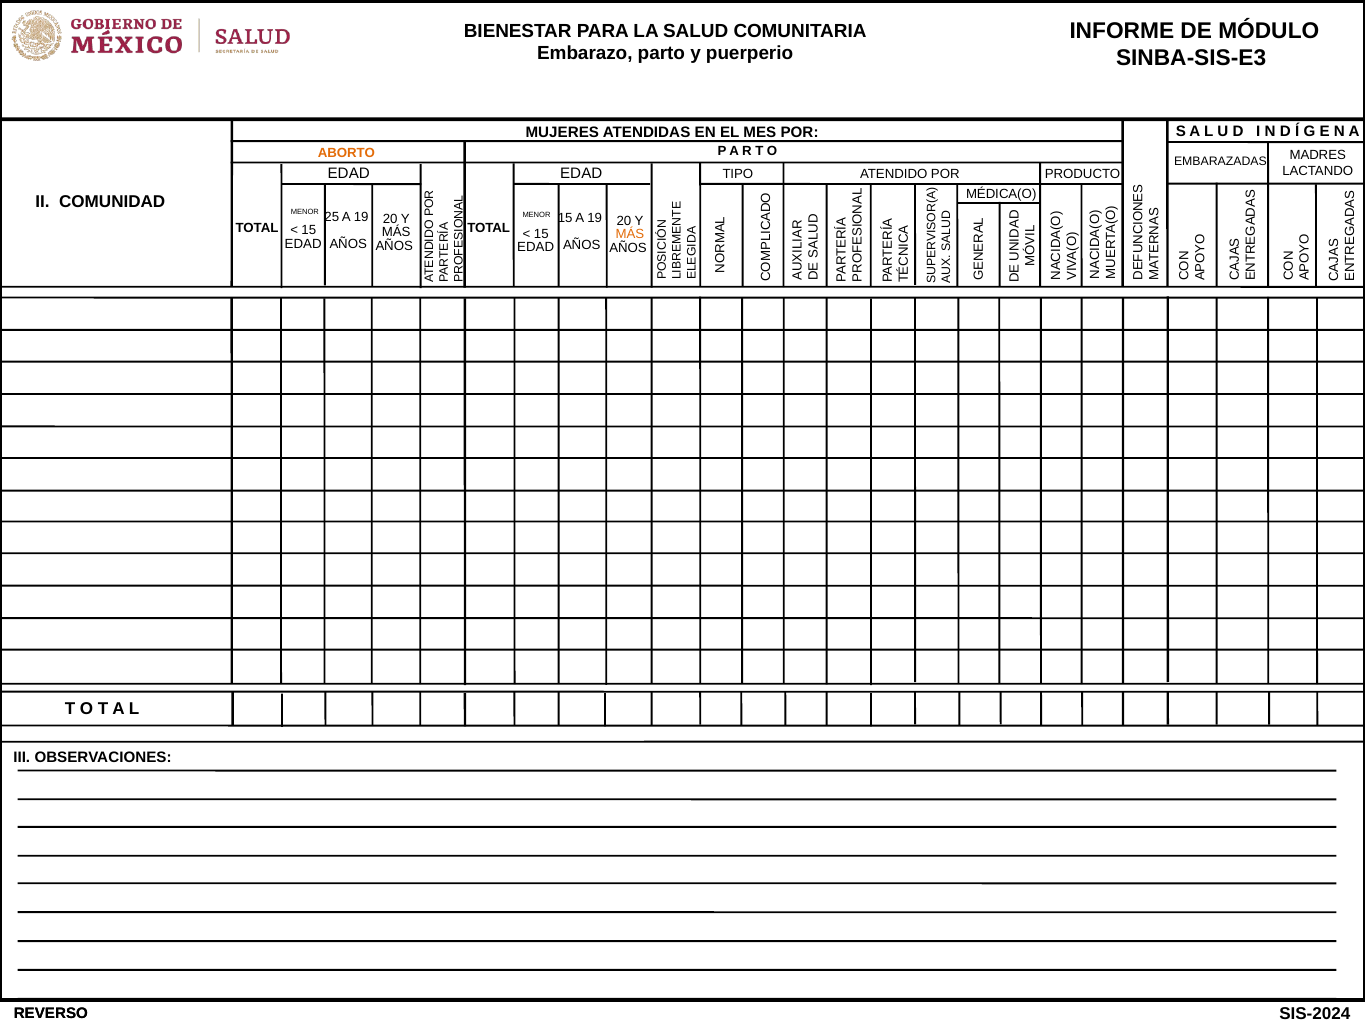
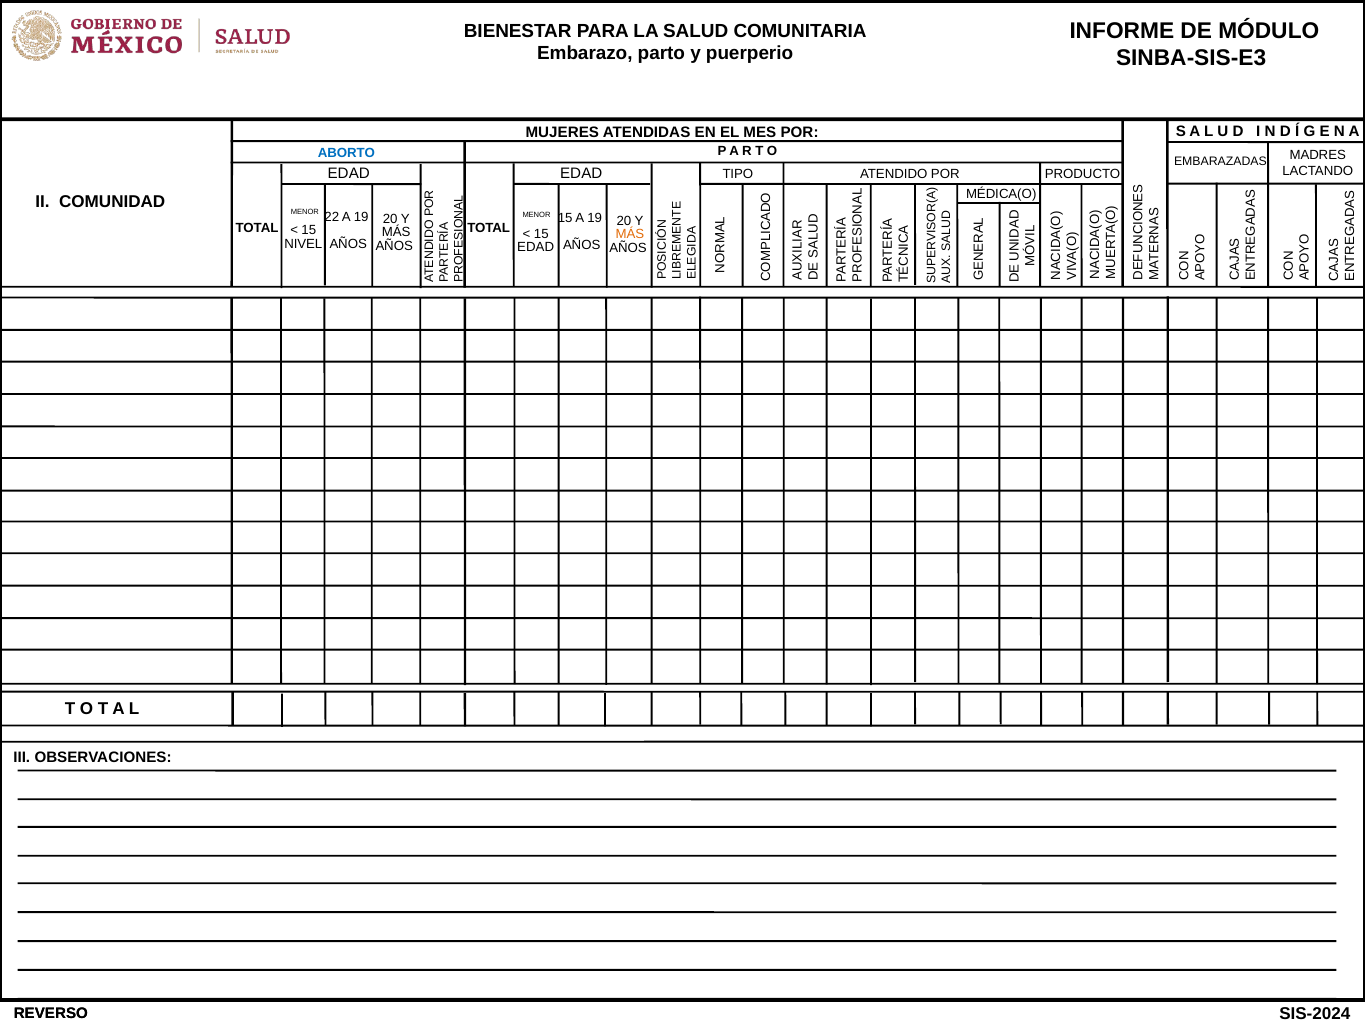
ABORTO colour: orange -> blue (346, 153)
25: 25 -> 22 (332, 218)
EDAD: EDAD -> NIVEL (303, 244)
